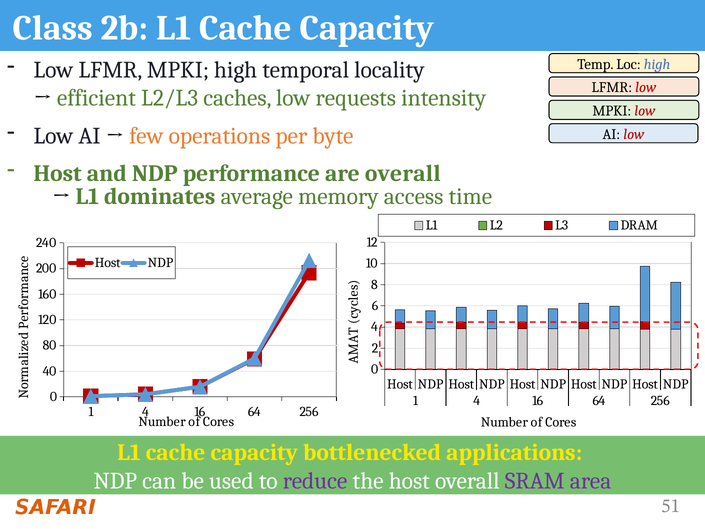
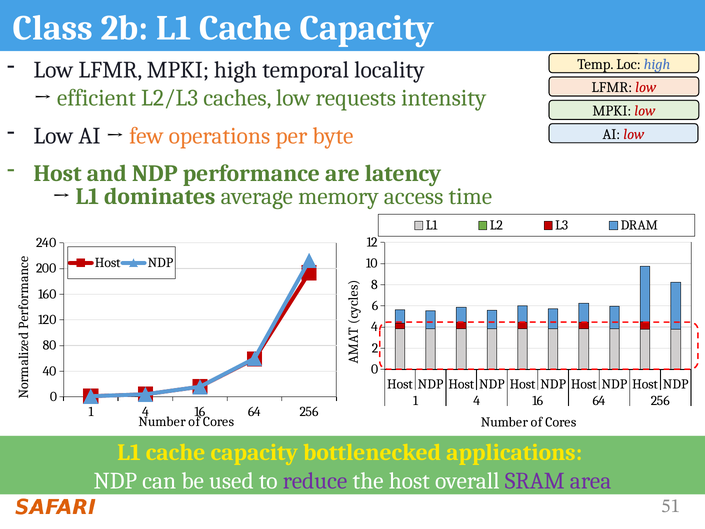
are overall: overall -> latency (403, 173)
